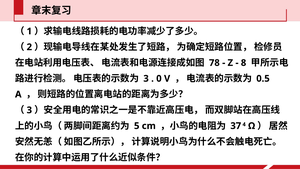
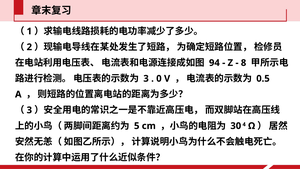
78: 78 -> 94 (214, 63)
37: 37 -> 30 (236, 126)
